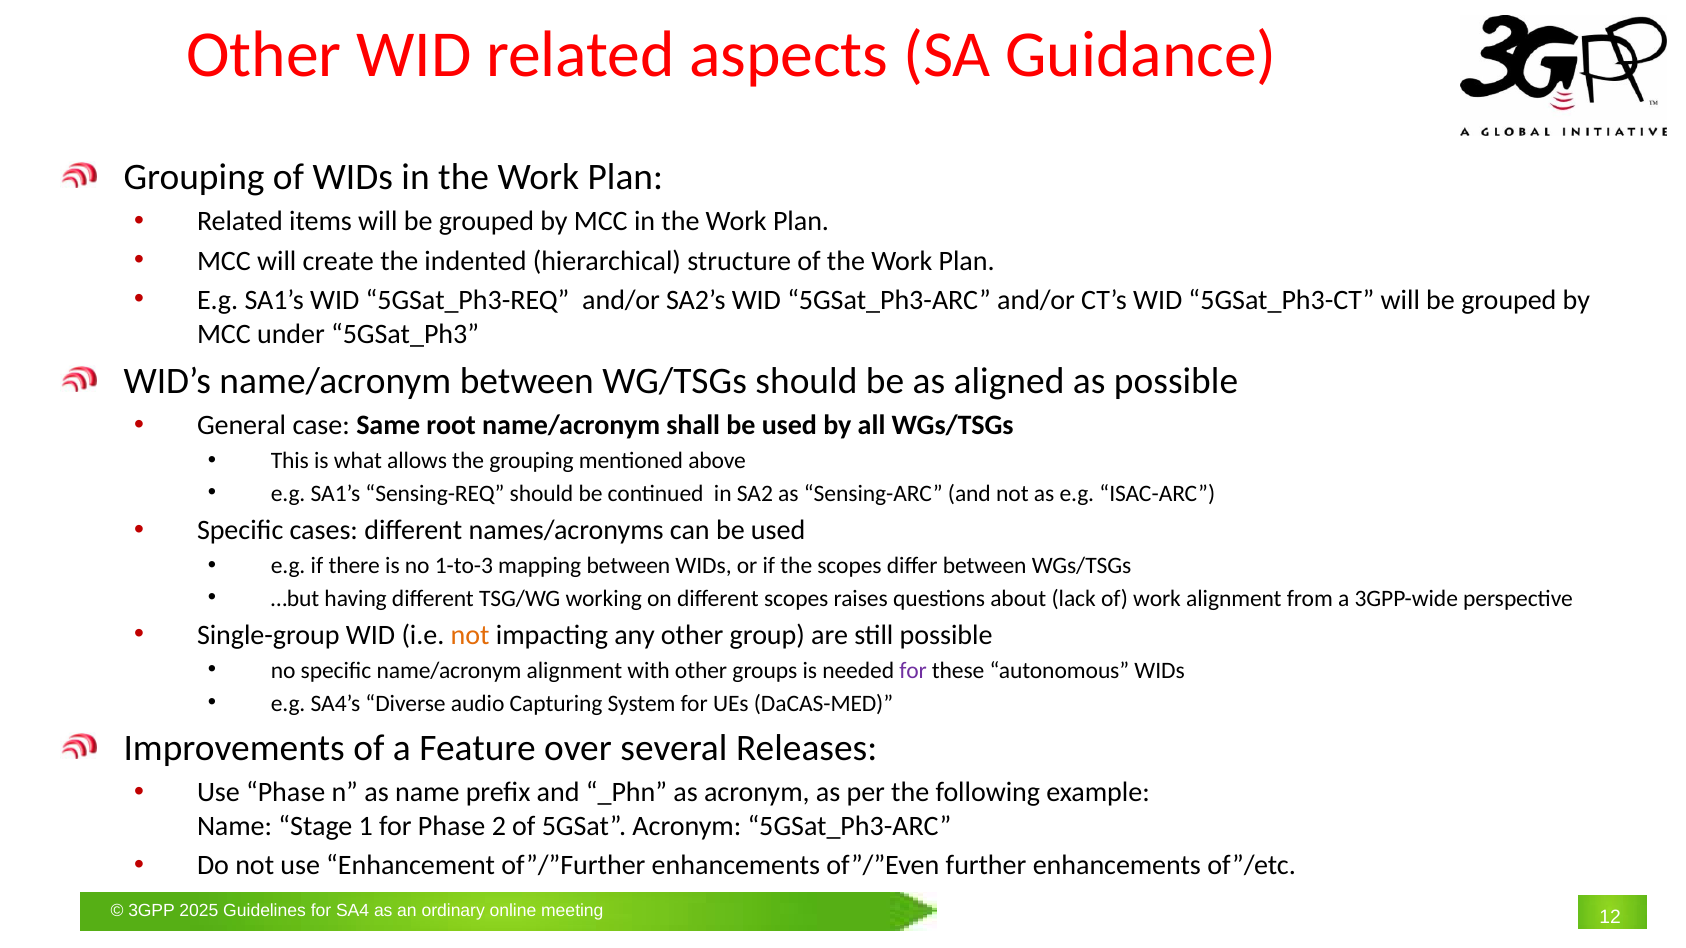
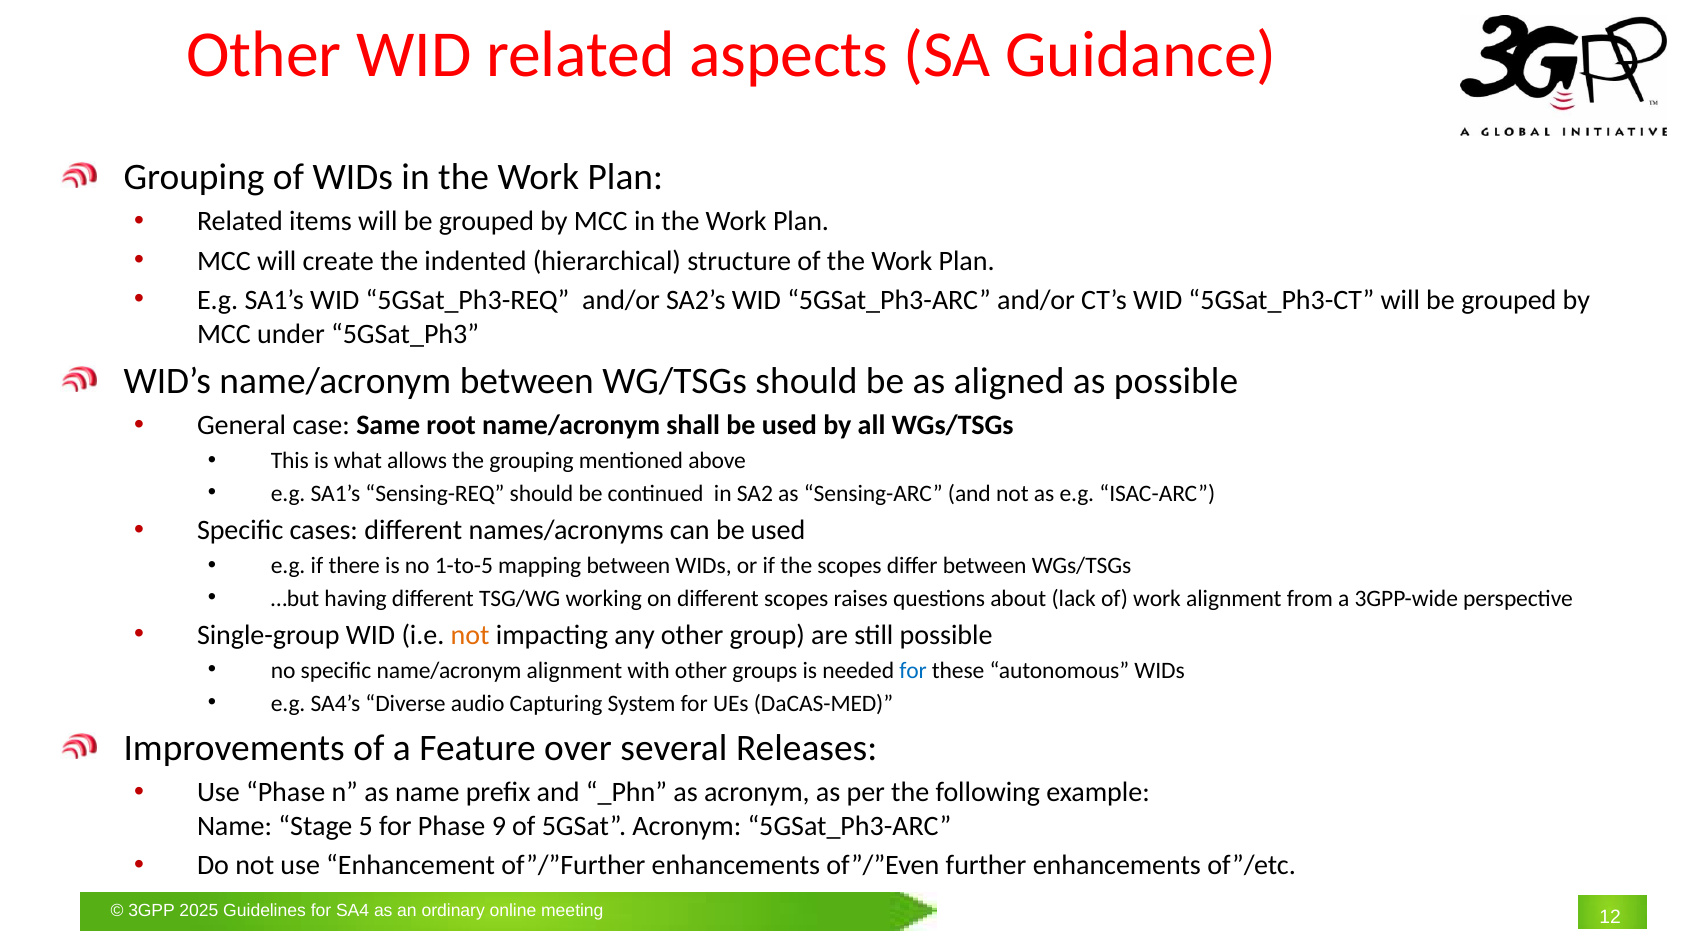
1-to-3: 1-to-3 -> 1-to-5 (464, 566)
for colour: purple -> blue (913, 671)
1: 1 -> 5 (366, 827)
2: 2 -> 9 (499, 827)
